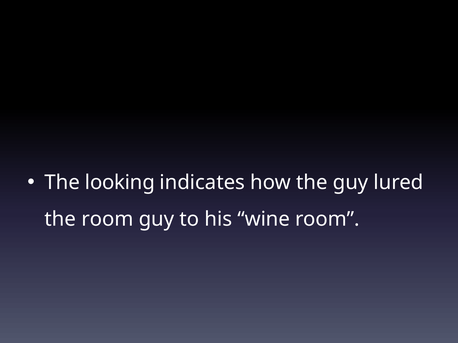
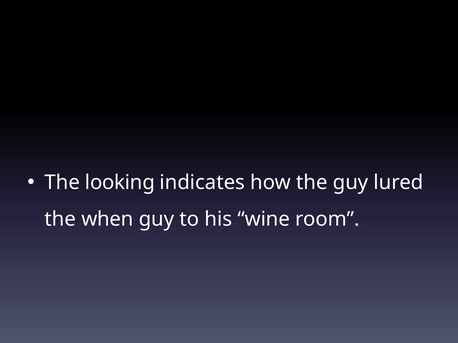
the room: room -> when (107, 219)
